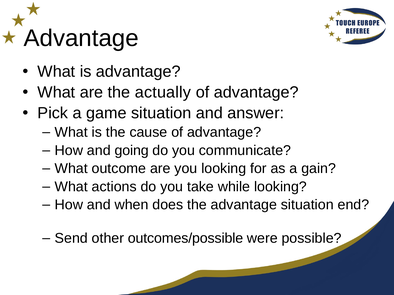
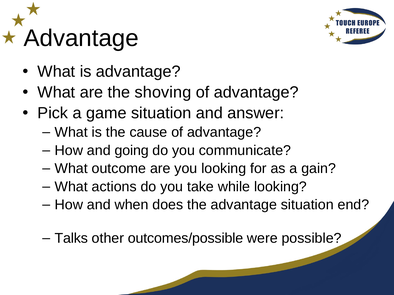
actually: actually -> shoving (163, 93)
Send: Send -> Talks (71, 239)
